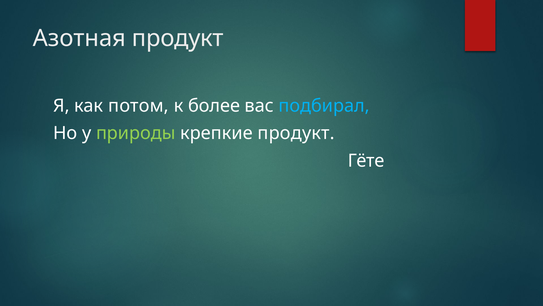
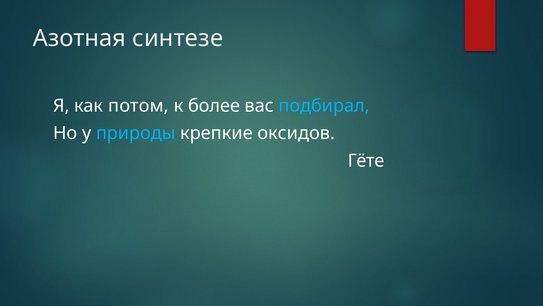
Азотная продукт: продукт -> синтезе (178, 38)
природы colour: light green -> light blue (136, 133)
крепкие продукт: продукт -> оксидов (296, 133)
